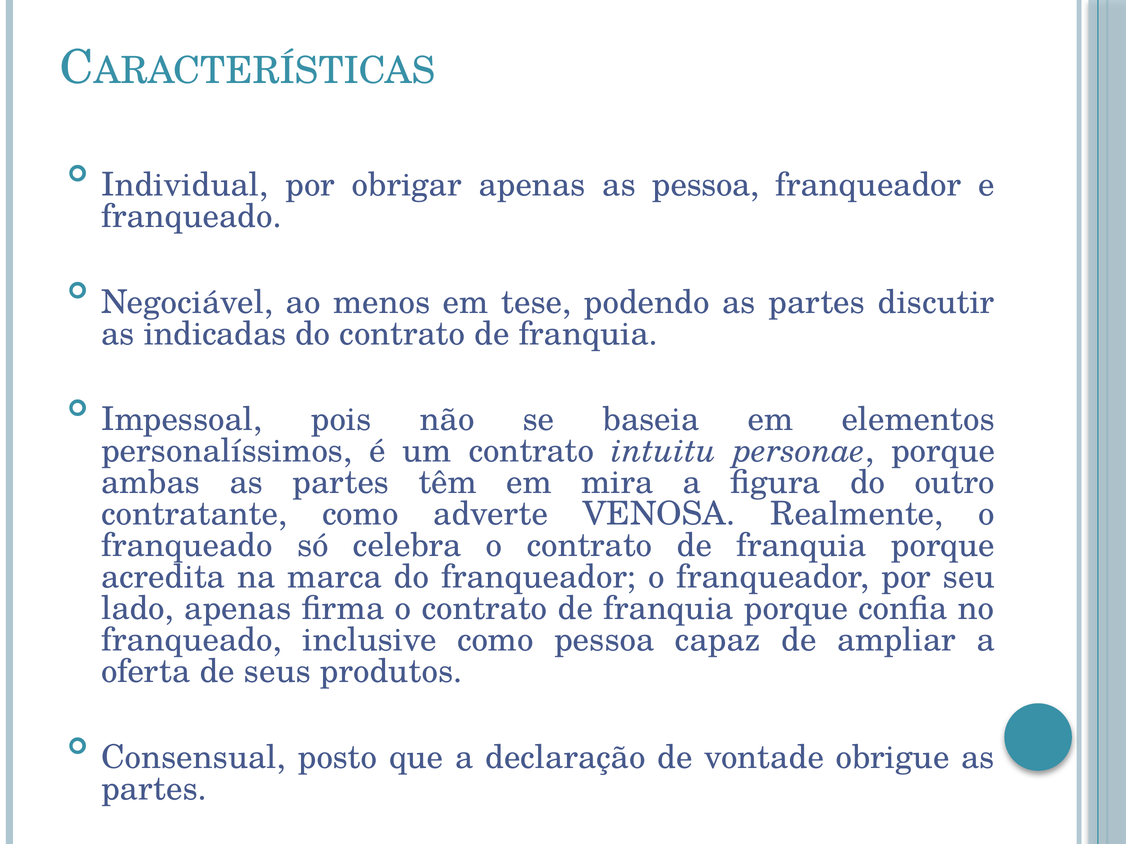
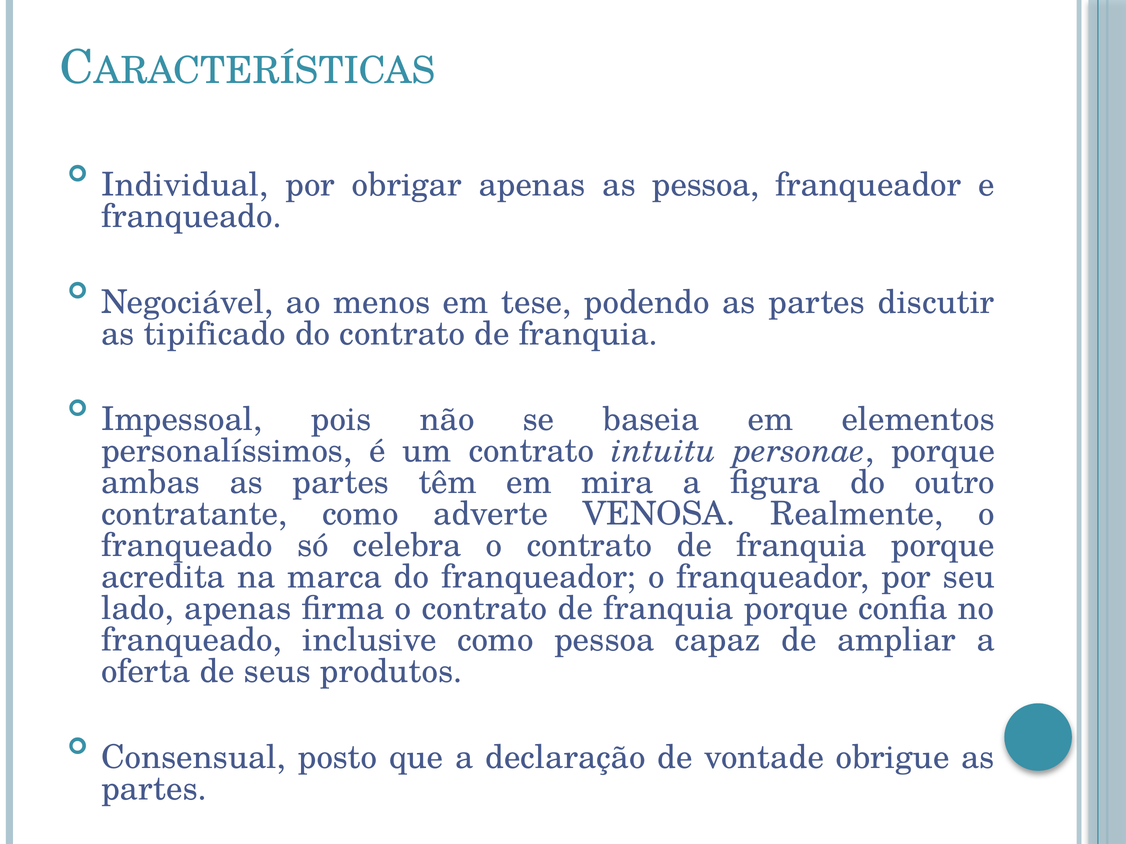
indicadas: indicadas -> tipificado (215, 334)
